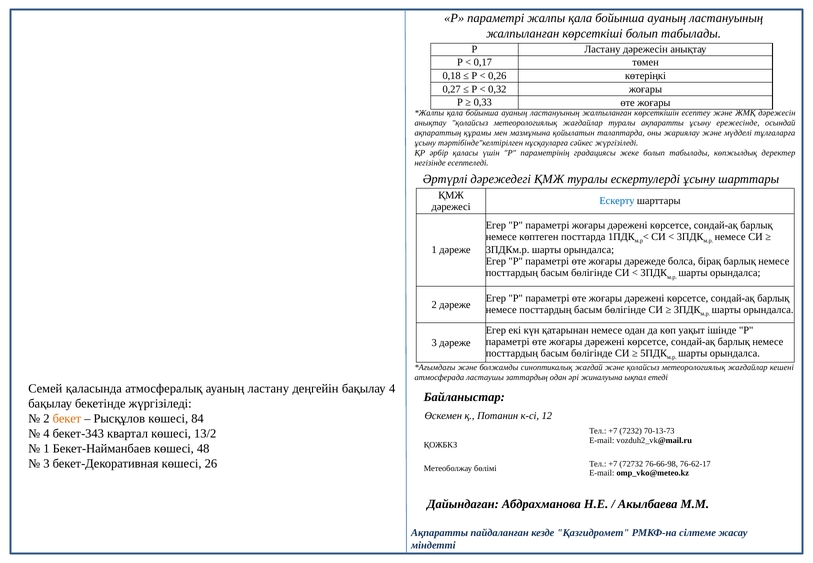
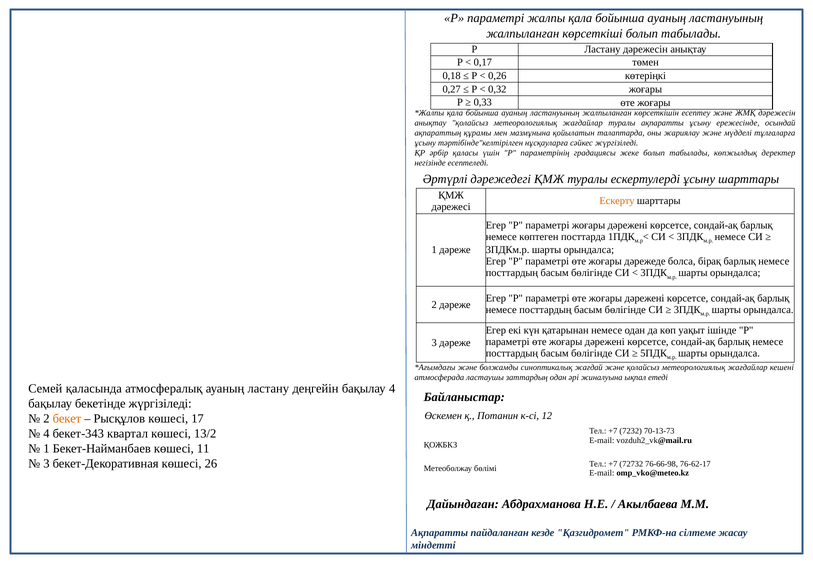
Ескерту colour: blue -> orange (617, 201)
84: 84 -> 17 (198, 419)
48: 48 -> 11 (203, 449)
